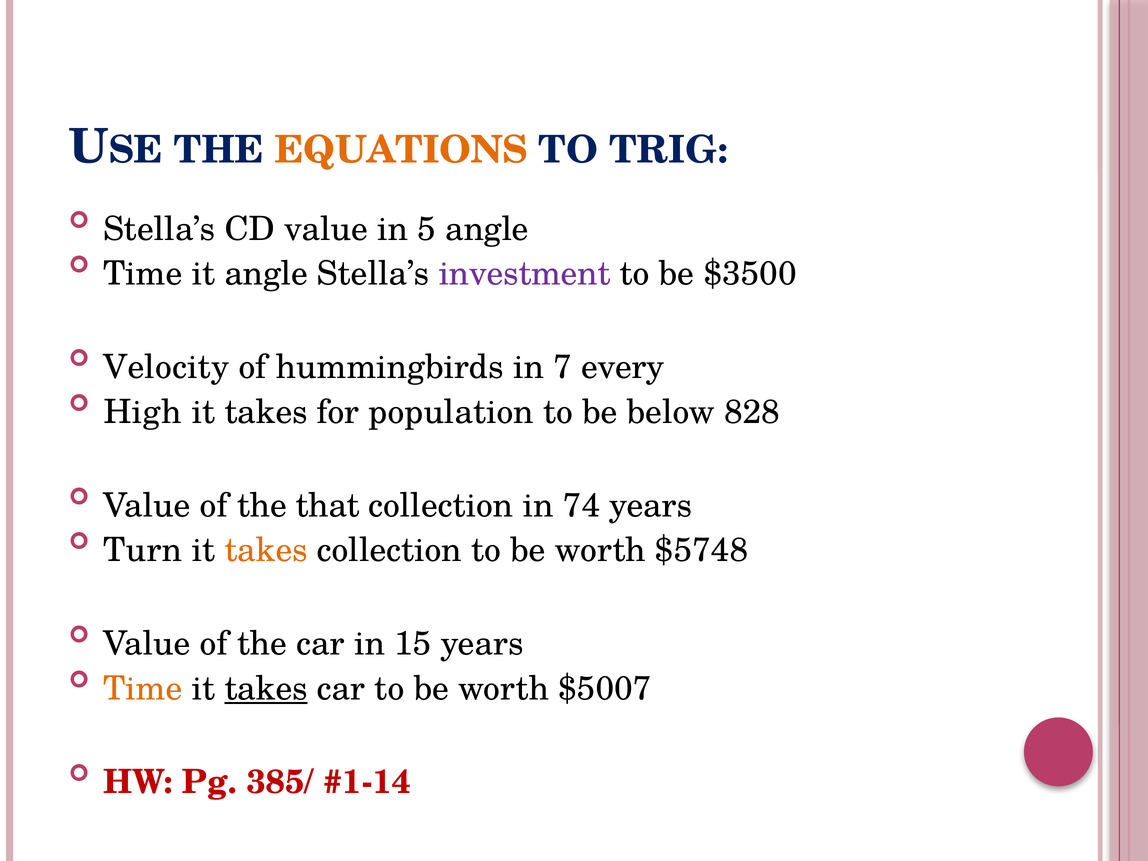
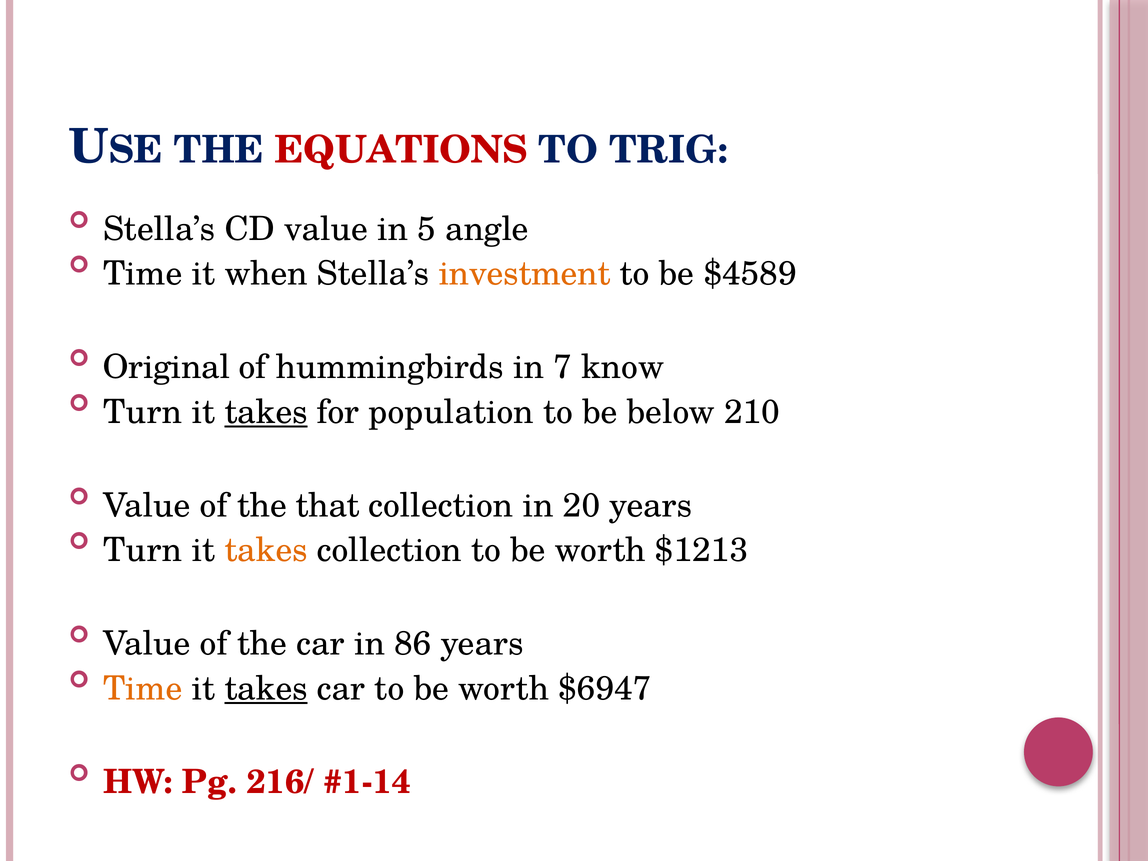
EQUATIONS colour: orange -> red (401, 150)
it angle: angle -> when (266, 274)
investment colour: purple -> orange (525, 274)
$3500: $3500 -> $4589 (750, 274)
Velocity: Velocity -> Original (166, 367)
every: every -> know (623, 367)
High: High -> Turn (143, 412)
takes underline: none -> present (266, 412)
828: 828 -> 210 (752, 412)
74: 74 -> 20 (582, 506)
$5748: $5748 -> $1213 (702, 550)
15: 15 -> 86 (413, 644)
$5007: $5007 -> $6947 (605, 689)
385/: 385/ -> 216/ (280, 782)
